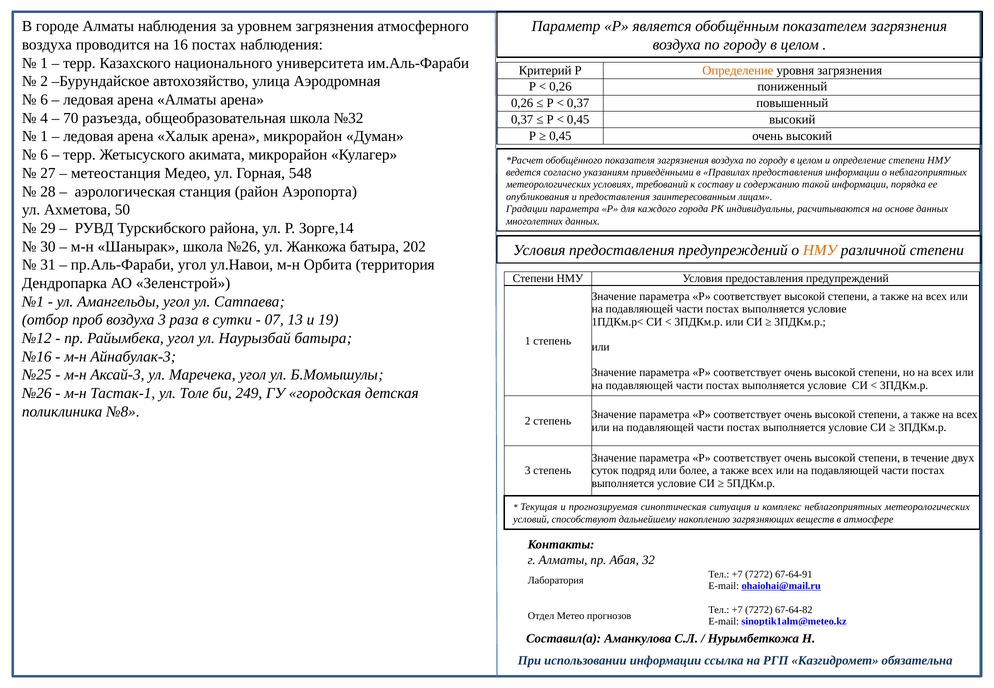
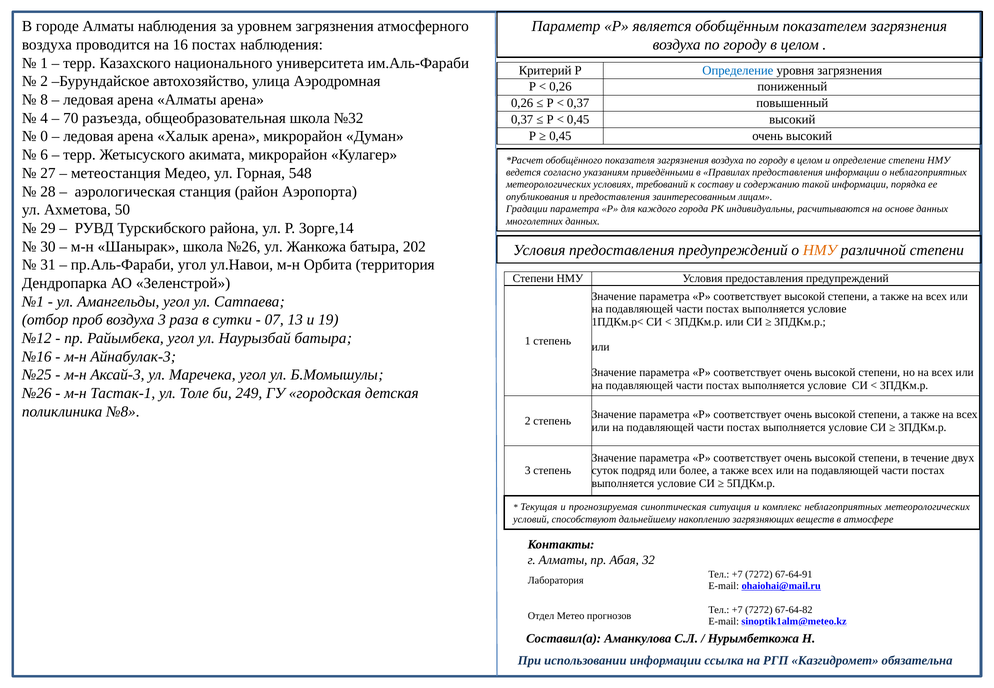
Определение colour: orange -> blue (738, 70)
6: 6 -> 8 (44, 100)
1: 1 -> 0 (44, 136)
